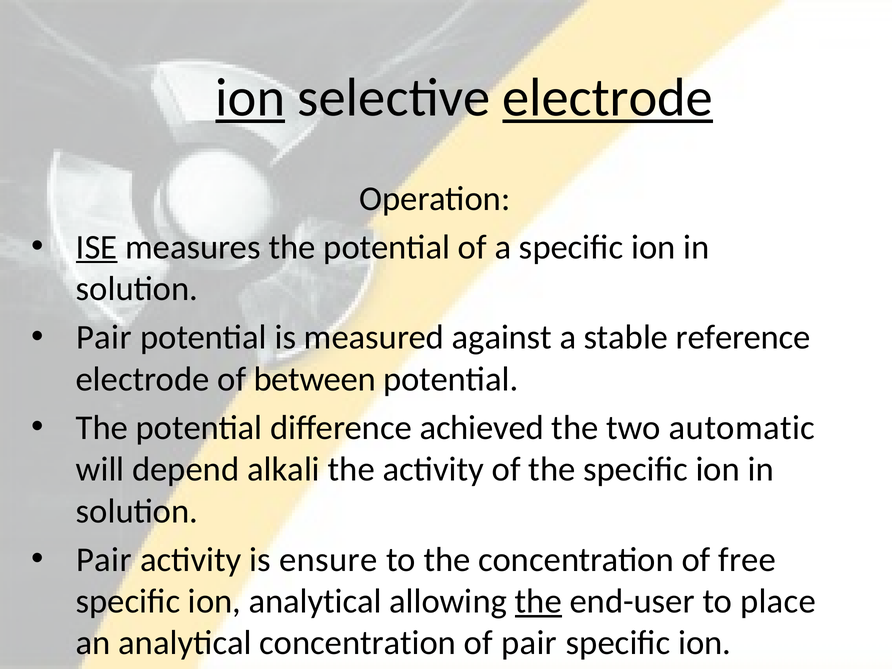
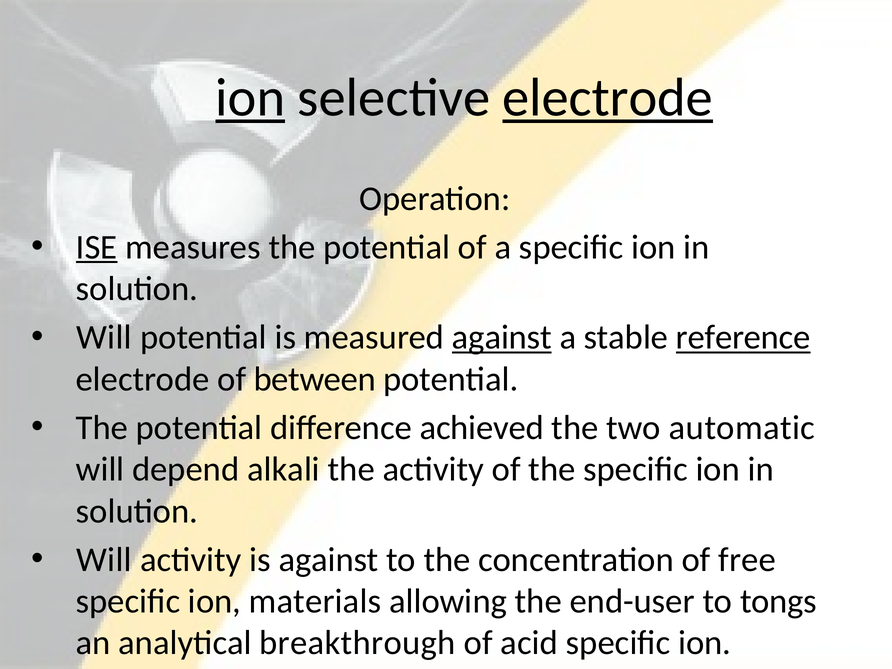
Pair: Pair -> Will (104, 338)
against underline: none -> present (502, 338)
reference underline: none -> present (743, 338)
Pair: Pair -> Will (104, 560)
is ensure: ensure -> against (329, 560)
ion analytical: analytical -> materials (315, 601)
the underline: present -> none (538, 601)
place: place -> tongs (778, 601)
analytical concentration: concentration -> breakthrough (358, 643)
of pair: pair -> acid (529, 643)
